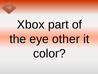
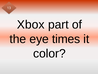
other: other -> times (66, 39)
